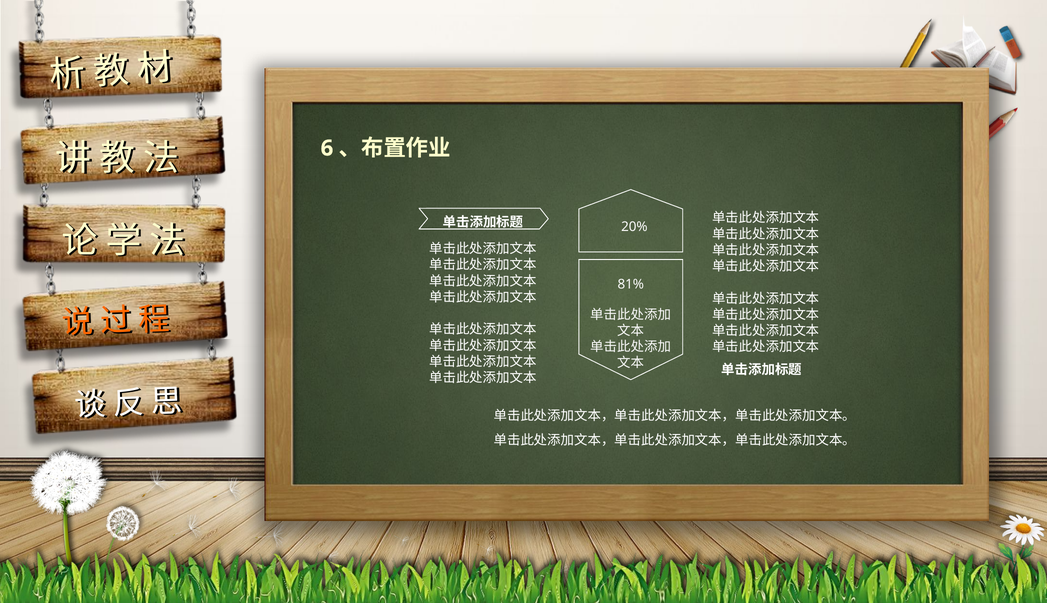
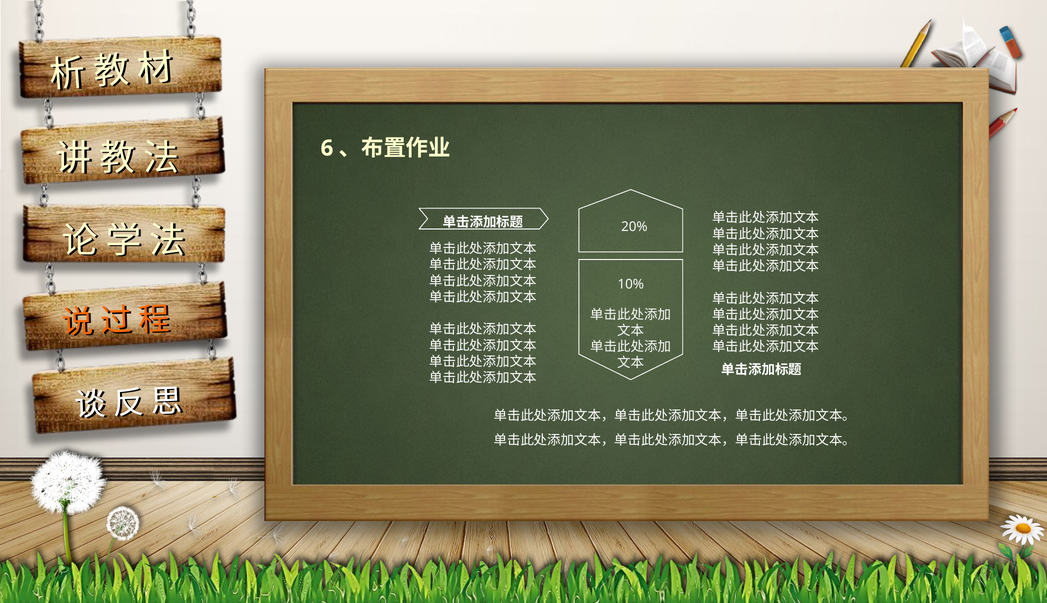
81%: 81% -> 10% (631, 284)
